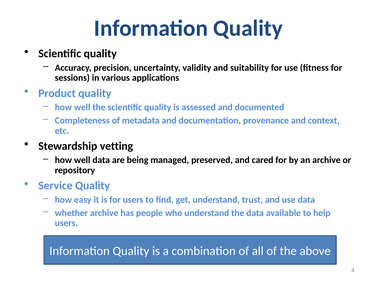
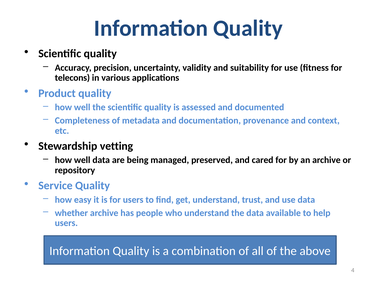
sessions: sessions -> telecons (72, 78)
